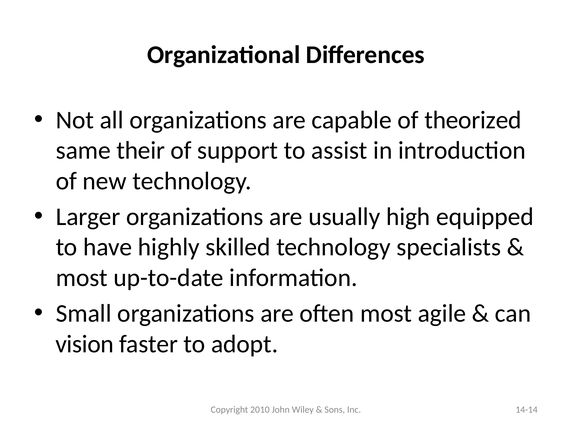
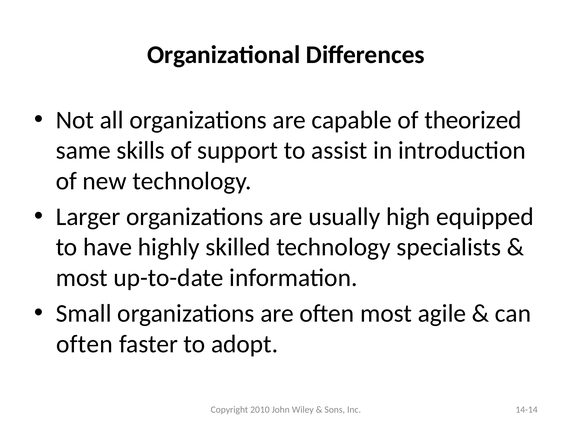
their: their -> skills (141, 151)
vision: vision -> often (84, 344)
